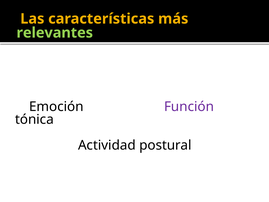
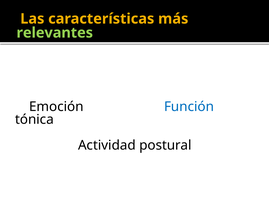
Función colour: purple -> blue (189, 106)
